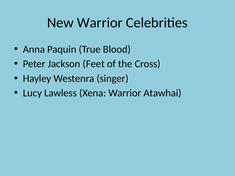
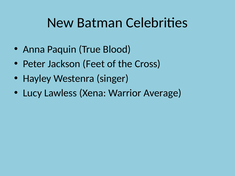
New Warrior: Warrior -> Batman (100, 23)
Atawhai: Atawhai -> Average (162, 93)
